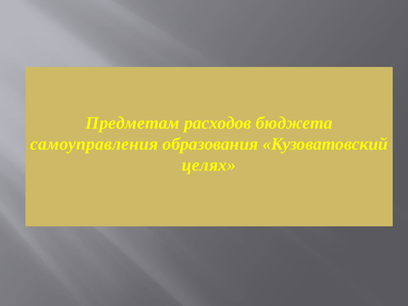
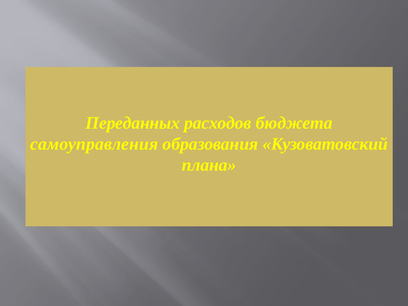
Предметам: Предметам -> Переданных (133, 123)
целях: целях -> плана (209, 165)
